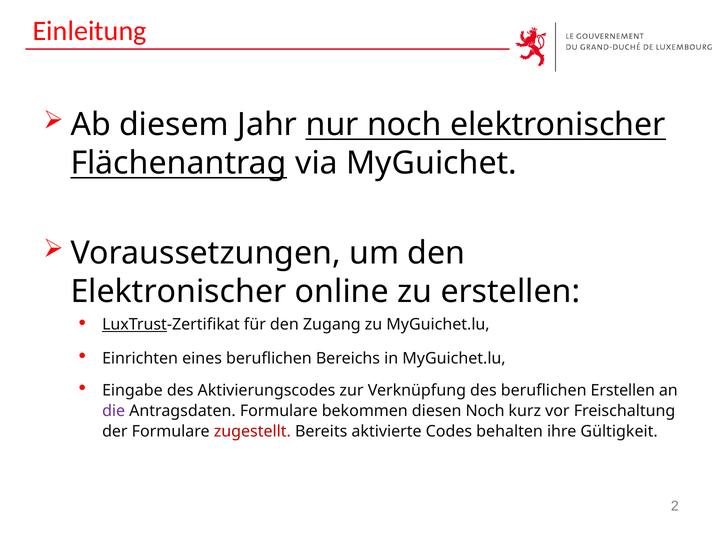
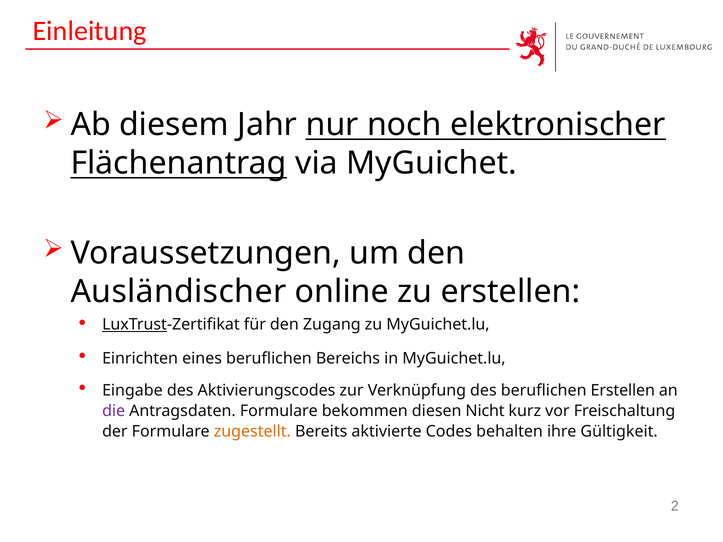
Elektronischer: Elektronischer -> Ausländischer (178, 292)
diesen Noch: Noch -> Nicht (485, 411)
zugestellt colour: red -> orange (252, 432)
